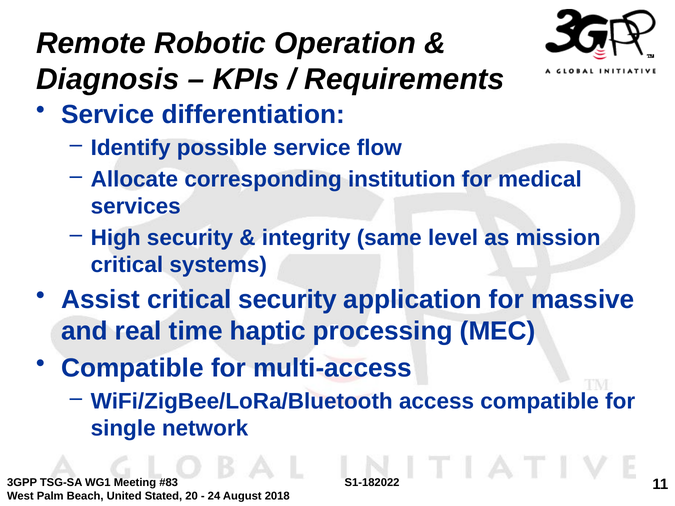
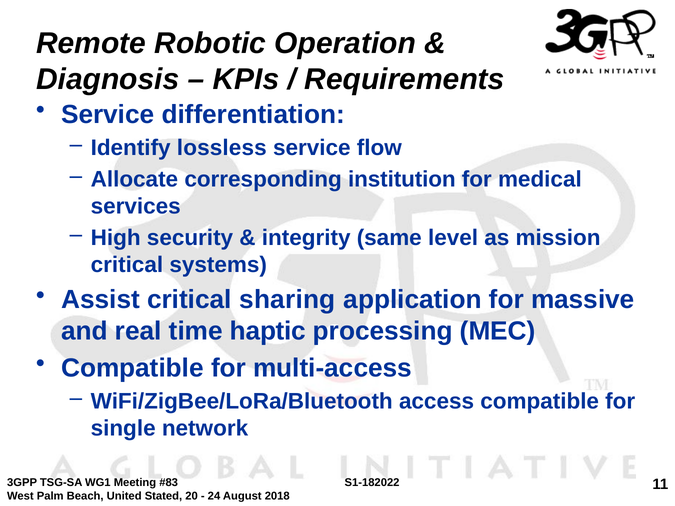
possible: possible -> lossless (222, 148)
critical security: security -> sharing (287, 300)
